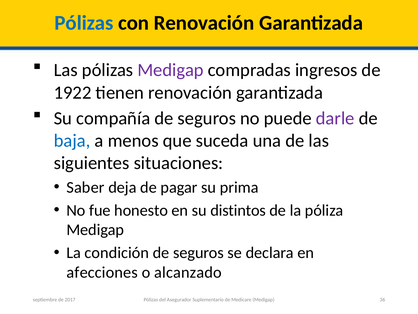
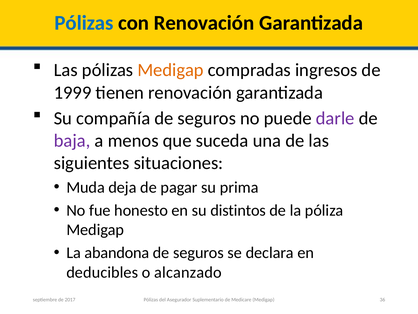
Medigap colour: purple -> orange (171, 70)
1922: 1922 -> 1999 (73, 92)
baja colour: blue -> purple (72, 140)
Saber: Saber -> Muda (86, 187)
condición: condición -> abandona (117, 253)
afecciones: afecciones -> deducibles (102, 272)
